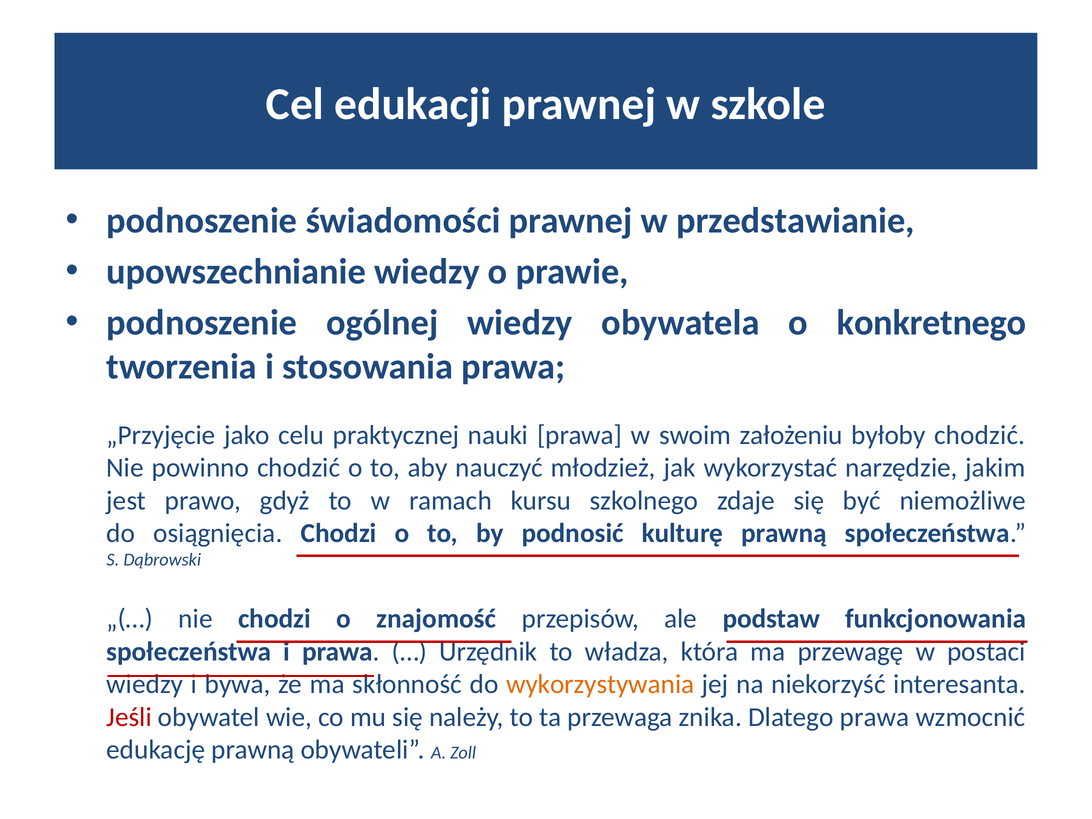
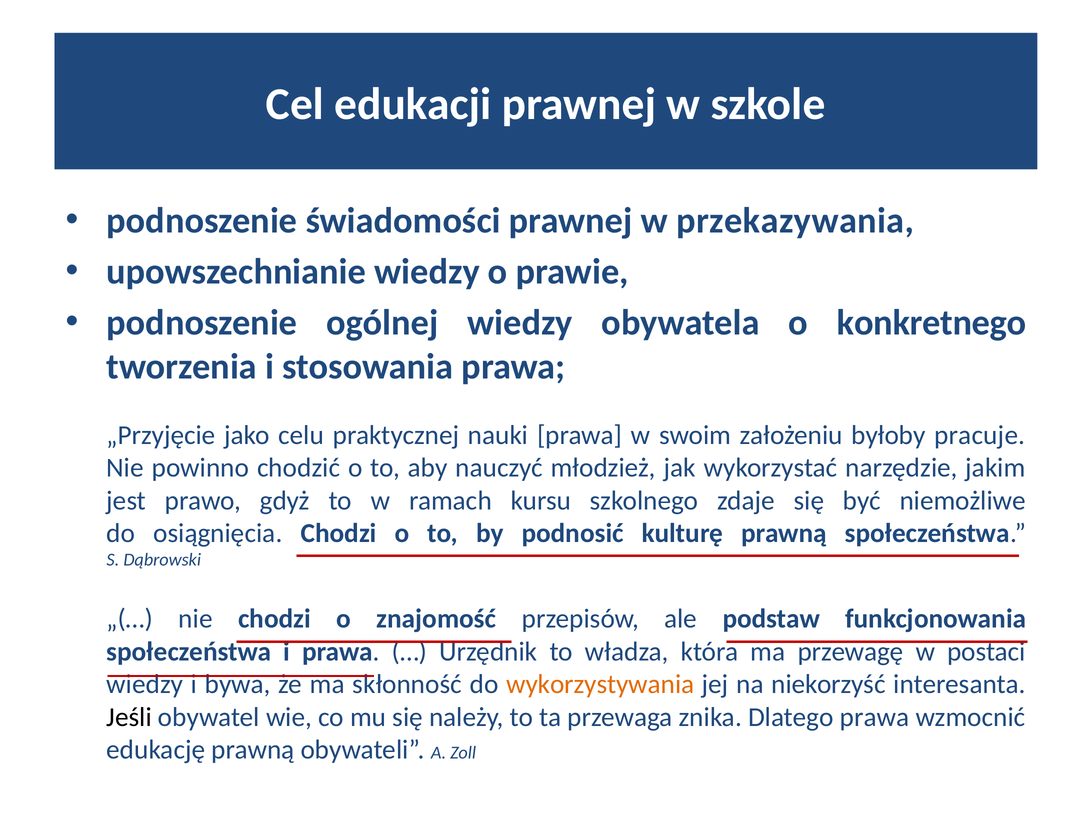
przedstawianie: przedstawianie -> przekazywania (795, 221)
byłoby chodzić: chodzić -> pracuje (980, 435)
Jeśli colour: red -> black (129, 717)
